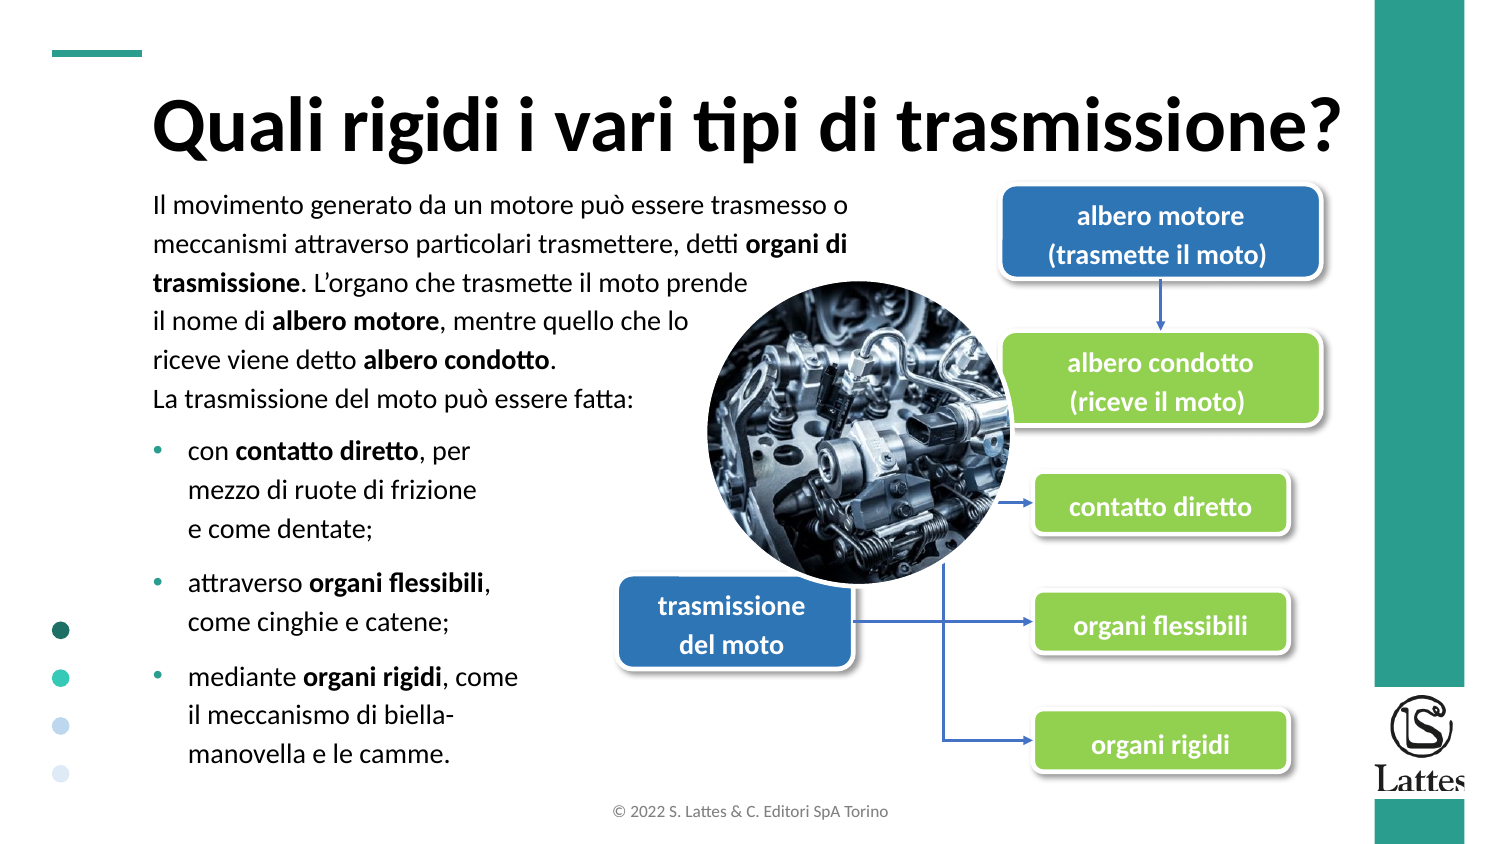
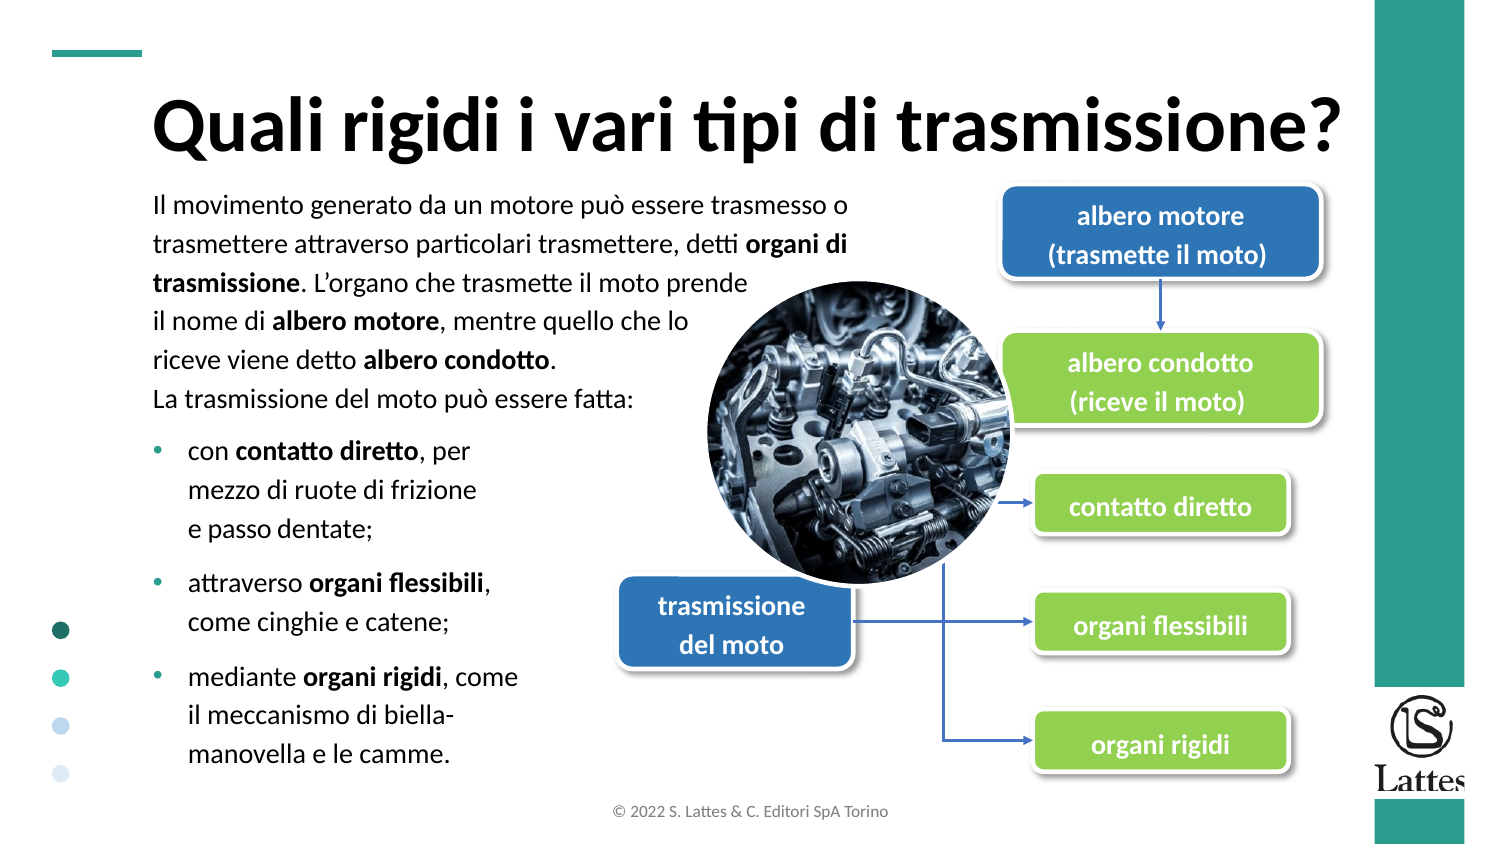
meccanismi: meccanismi -> trasmettere (220, 244)
e come: come -> passo (240, 529)
